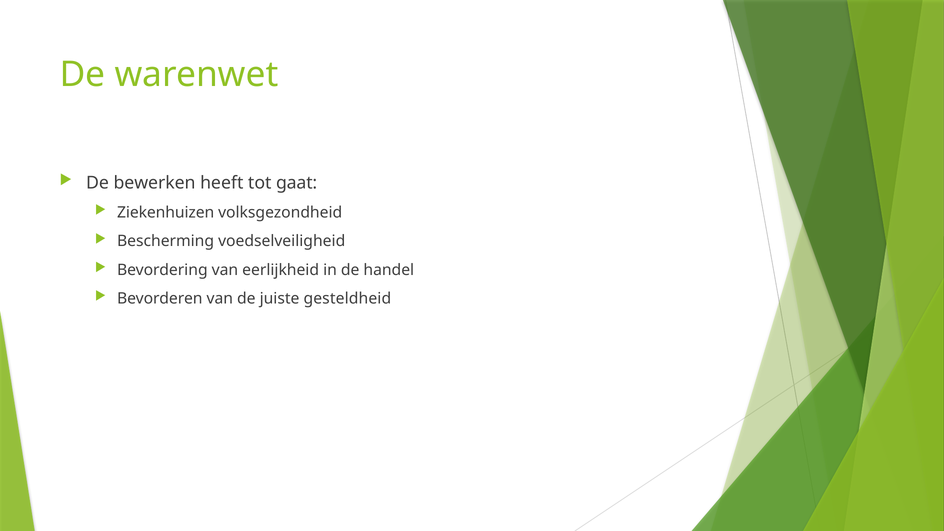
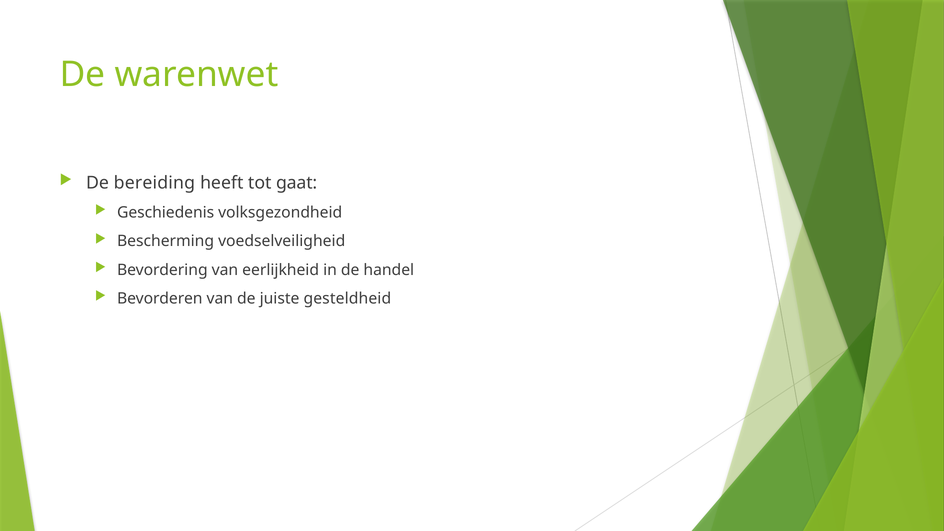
bewerken: bewerken -> bereiding (154, 183)
Ziekenhuizen: Ziekenhuizen -> Geschiedenis (166, 212)
